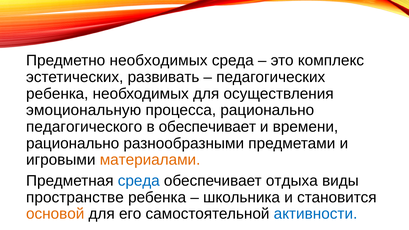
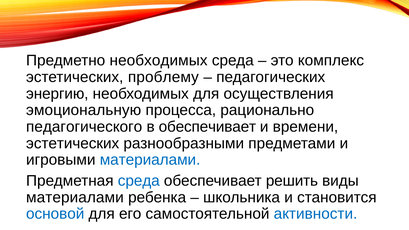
развивать: развивать -> проблему (163, 77)
ребенка: ребенка -> энергию (57, 94)
рационально: рационально -> эстетических (73, 143)
материалами colour: orange -> blue (150, 160)
отдыха: отдыха -> решить (292, 181)
пространстве: пространстве -> материалами (75, 197)
основой colour: orange -> blue (55, 214)
